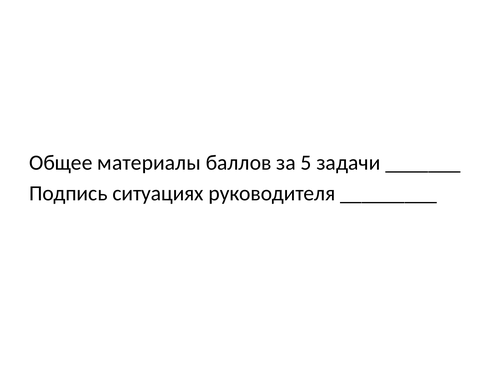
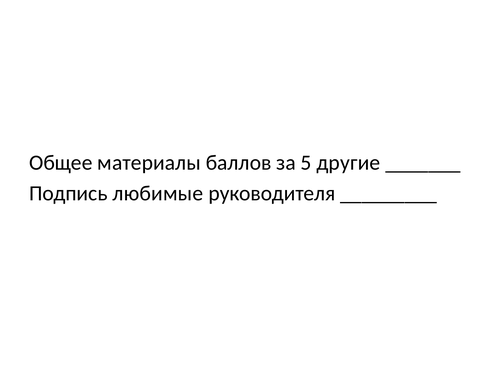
задачи: задачи -> другие (348, 162)
ситуациях: ситуациях -> любимые (158, 193)
